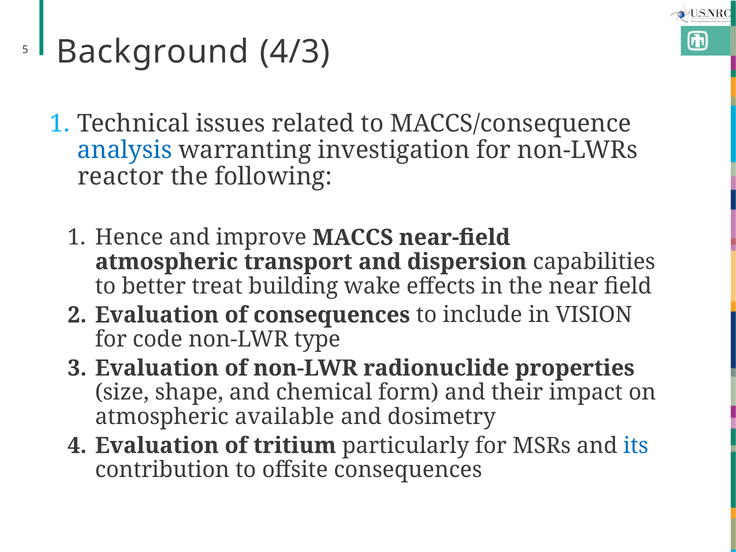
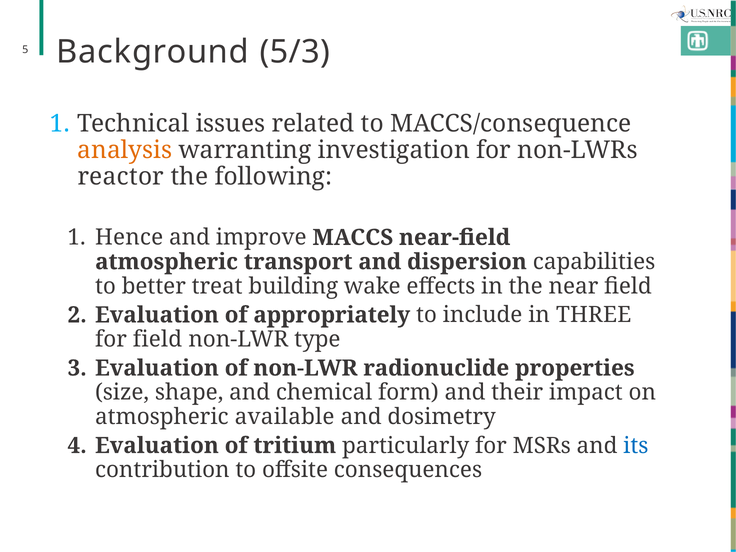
4/3: 4/3 -> 5/3 (295, 52)
analysis colour: blue -> orange (125, 150)
of consequences: consequences -> appropriately (332, 315)
VISION: VISION -> THREE (594, 315)
for code: code -> field (157, 339)
